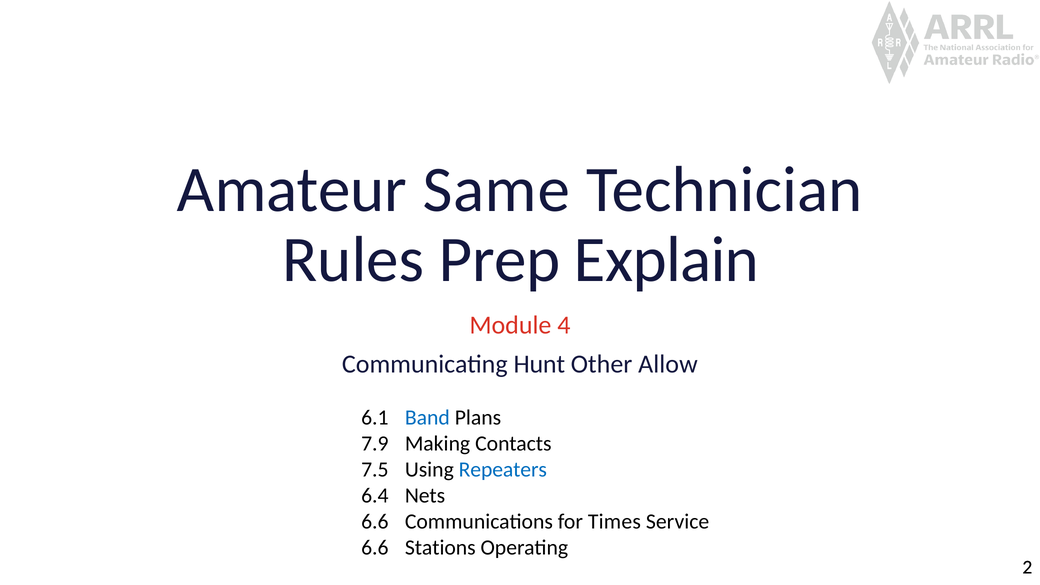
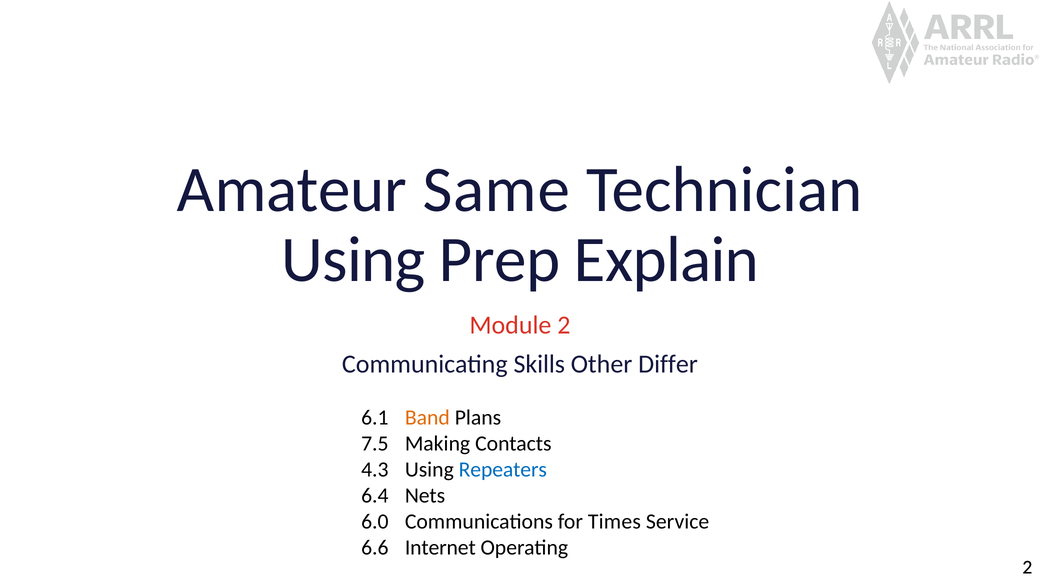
Rules: Rules -> Using (353, 260)
4: 4 -> 2 (564, 325)
Hunt: Hunt -> Skills (539, 364)
Allow: Allow -> Differ (668, 364)
Band colour: blue -> orange (427, 417)
7.9: 7.9 -> 7.5 (375, 443)
7.5: 7.5 -> 4.3 (375, 469)
6.6: 6.6 -> 6.0 (375, 521)
Stations: Stations -> Internet (440, 547)
